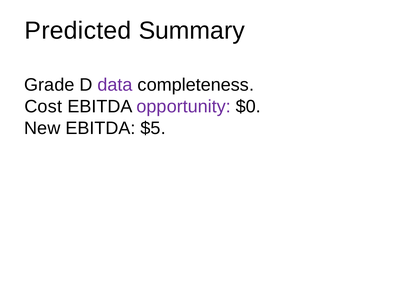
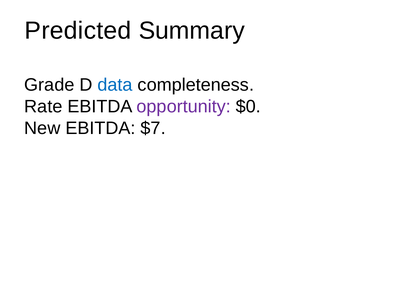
data colour: purple -> blue (115, 85)
Cost: Cost -> Rate (43, 107)
$5: $5 -> $7 (153, 128)
